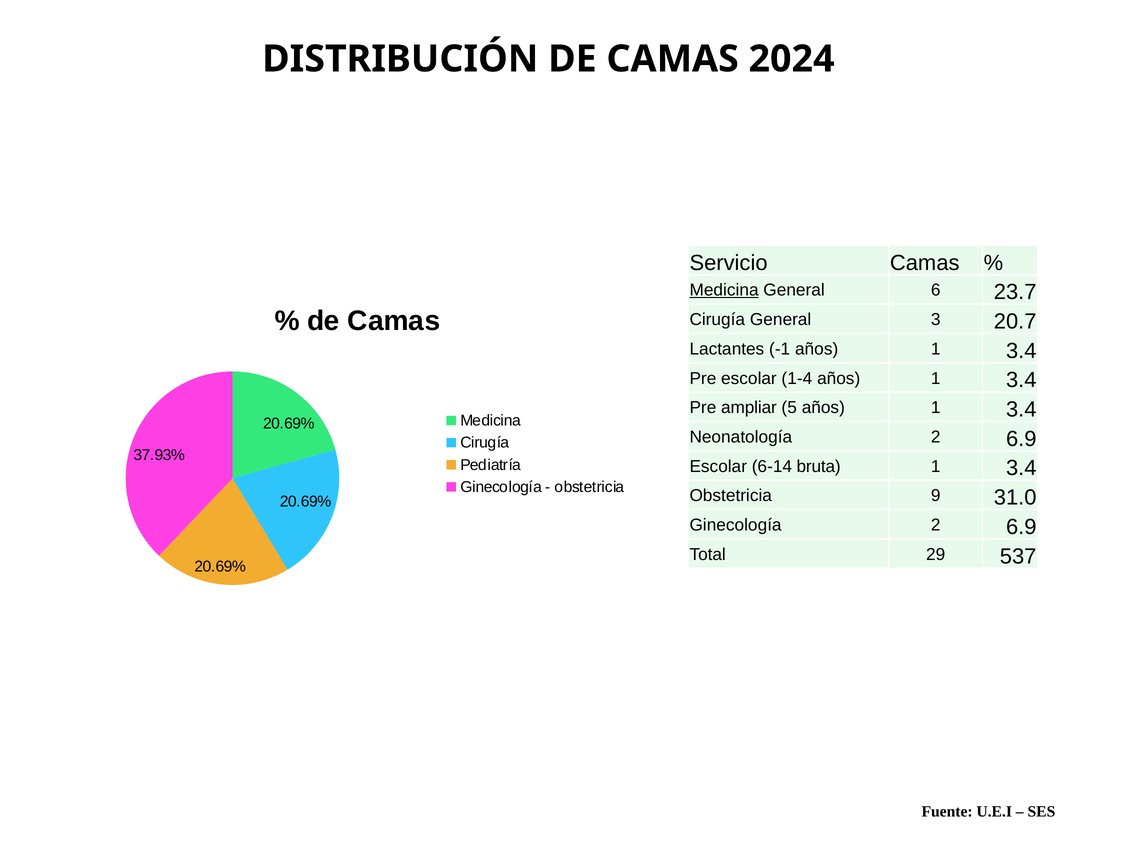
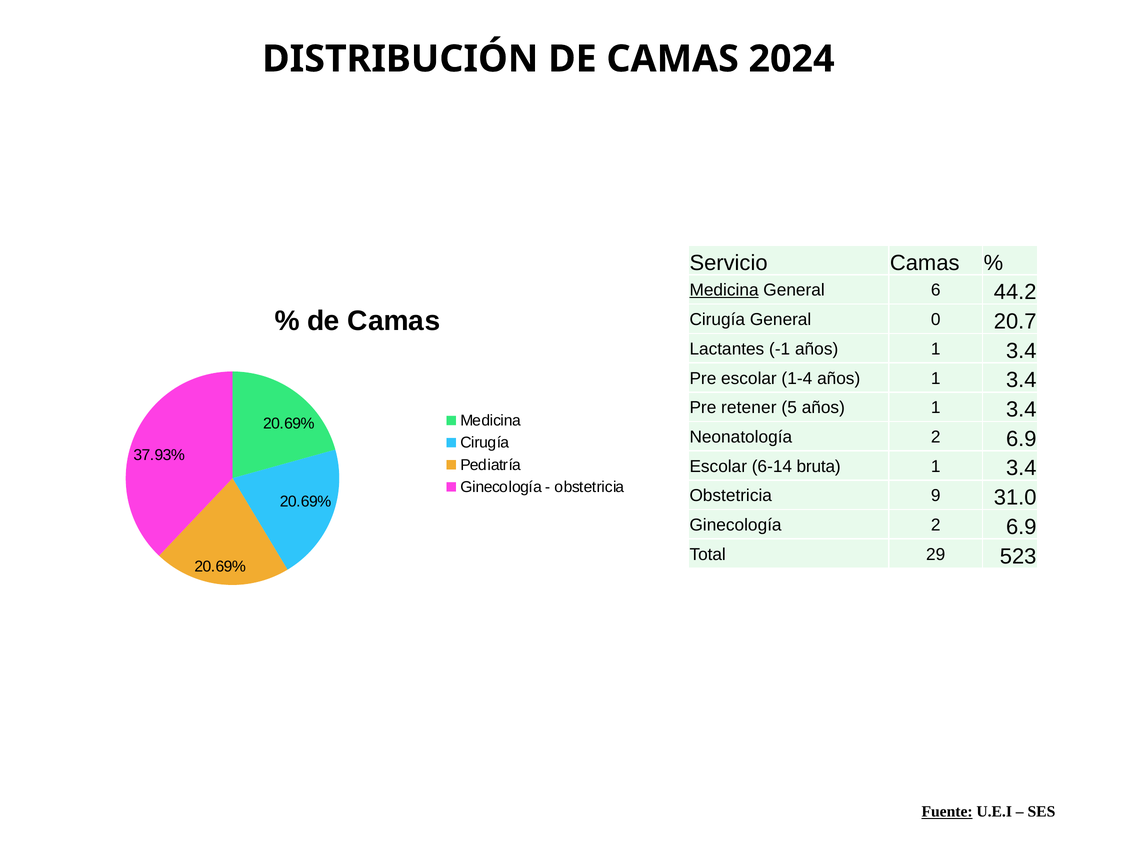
23.7: 23.7 -> 44.2 (1015, 292)
3: 3 -> 0 (936, 320)
ampliar: ampliar -> retener (749, 408)
537: 537 -> 523 (1018, 556)
Fuente underline: none -> present (947, 812)
